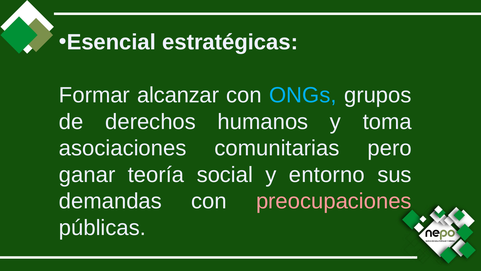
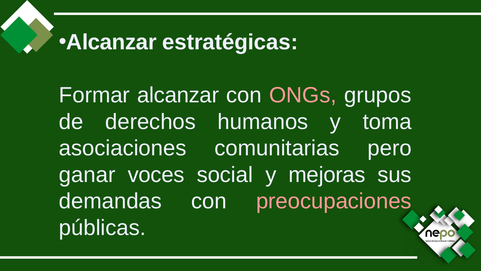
Esencial: Esencial -> Alcanzar (111, 42)
ONGs colour: light blue -> pink (303, 95)
teoría: teoría -> voces (156, 174)
entorno: entorno -> mejoras (327, 174)
